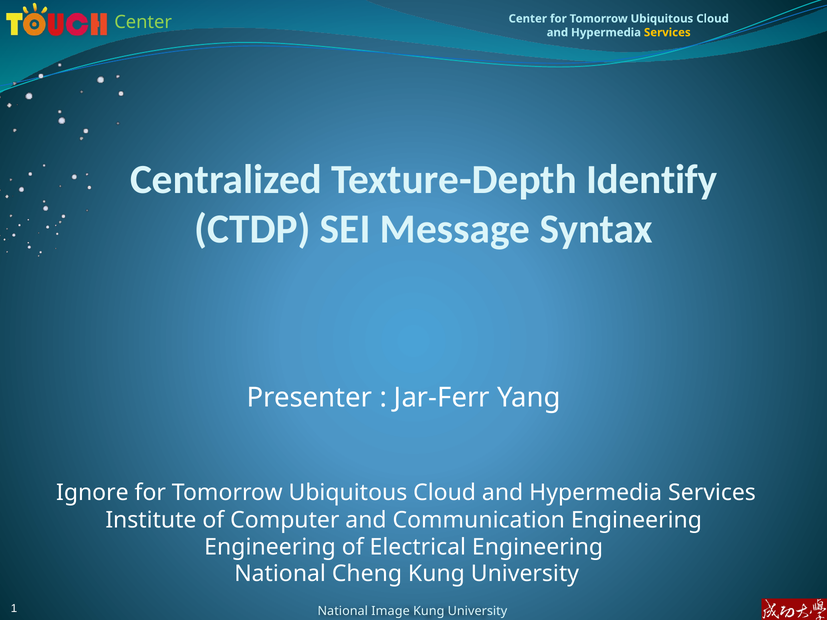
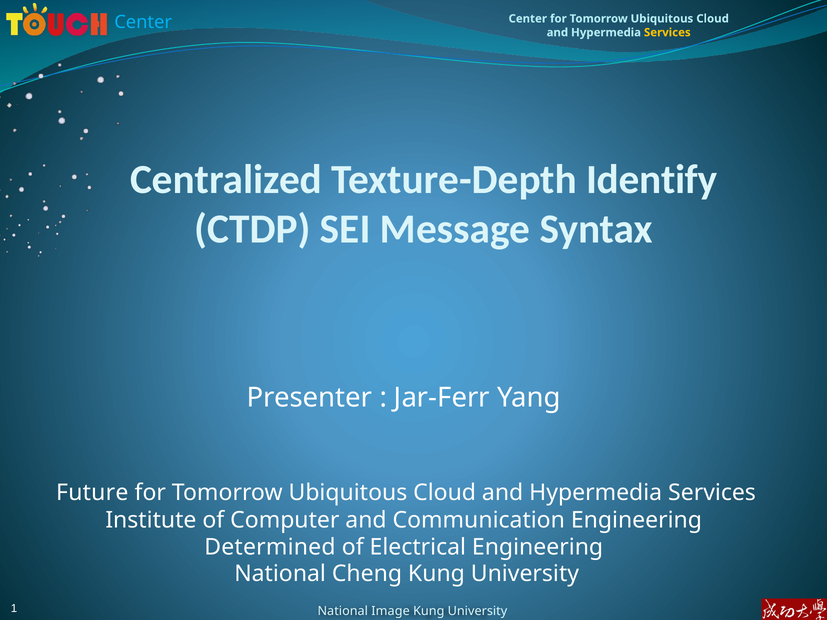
Center colour: light green -> light blue (143, 22)
Ignore: Ignore -> Future (92, 493)
Engineering: Engineering -> Determined (270, 547)
